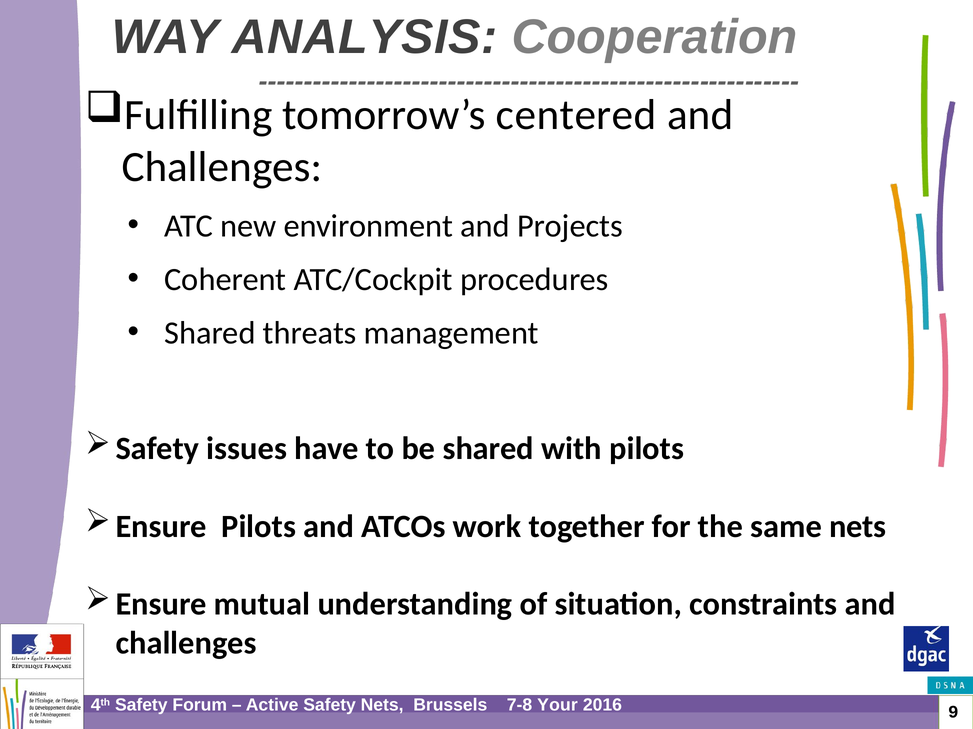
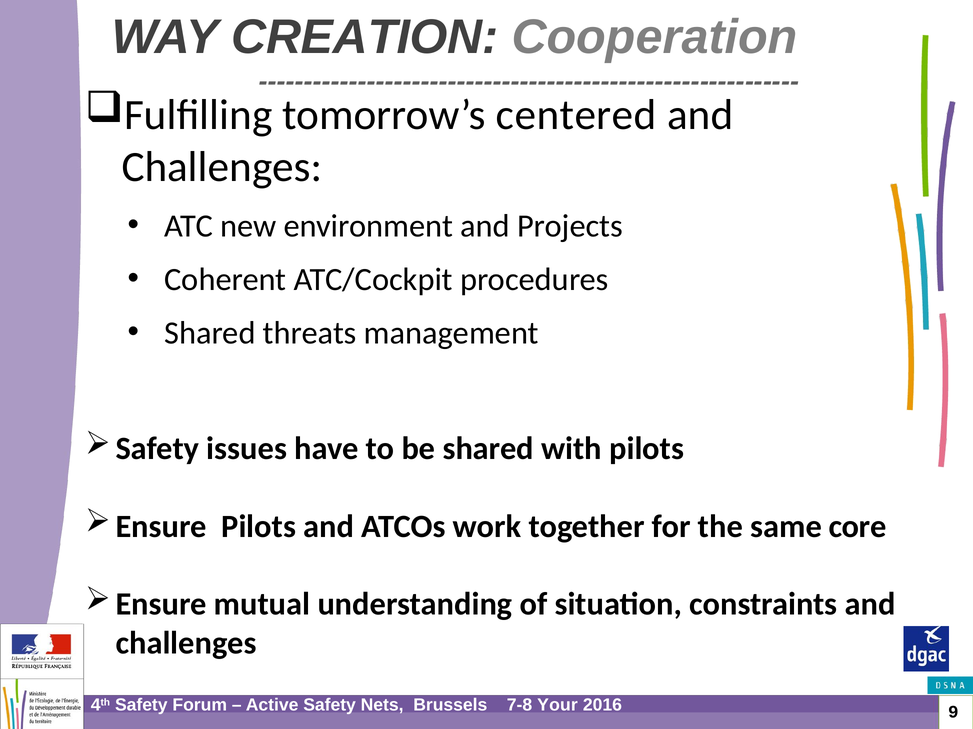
ANALYSIS: ANALYSIS -> CREATION (365, 37)
same nets: nets -> core (858, 527)
